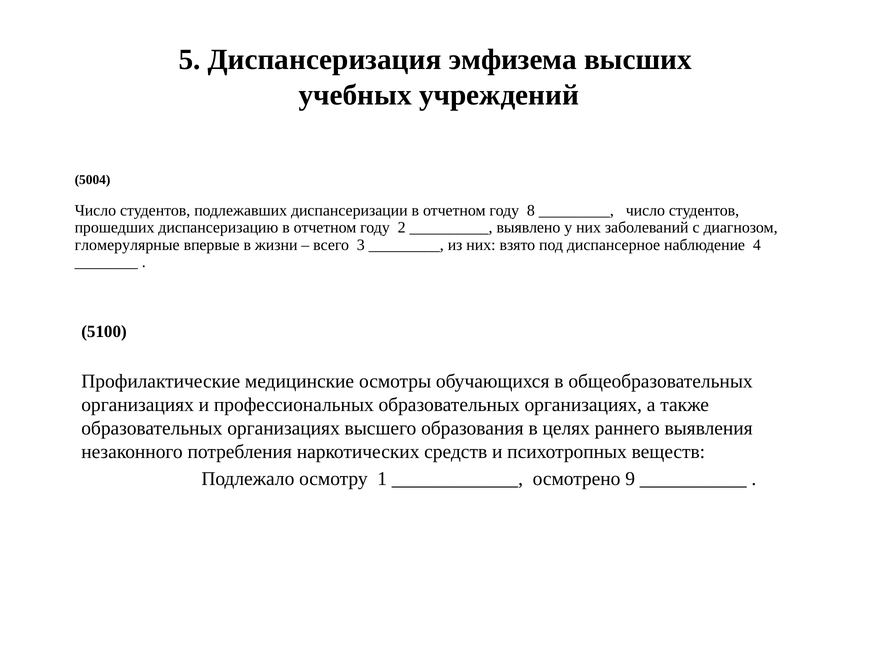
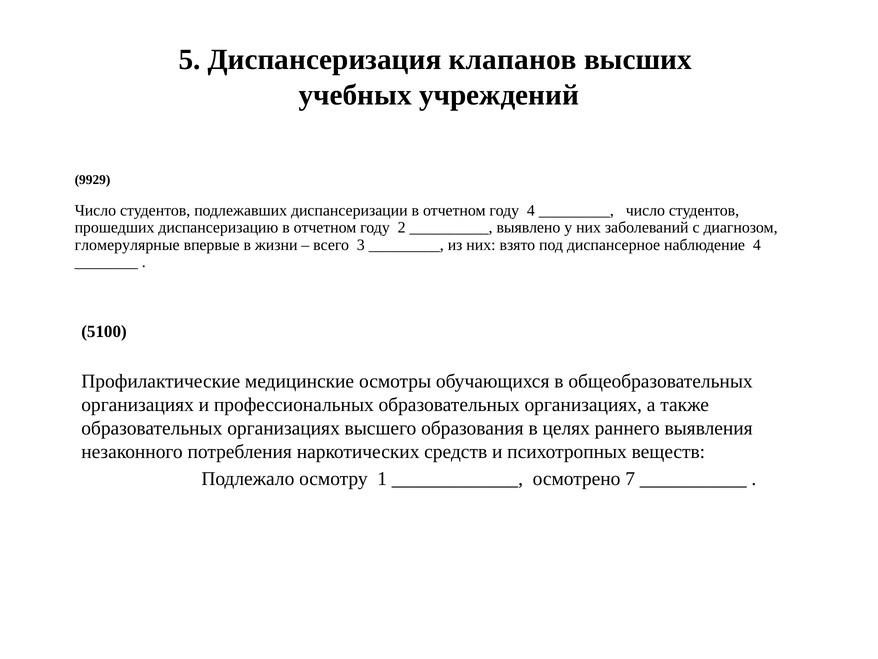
эмфизема: эмфизема -> клапанов (513, 60)
5004: 5004 -> 9929 (93, 180)
году 8: 8 -> 4 (531, 210)
9: 9 -> 7 (630, 479)
